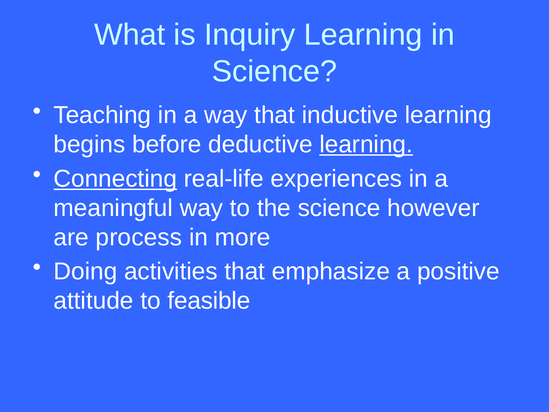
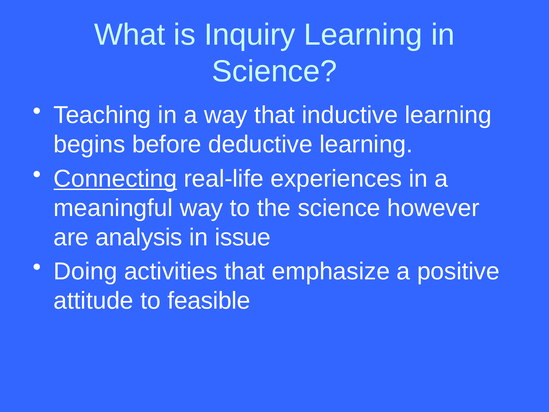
learning underline: present -> none (366, 144)
process: process -> analysis (139, 237)
more: more -> issue (243, 237)
